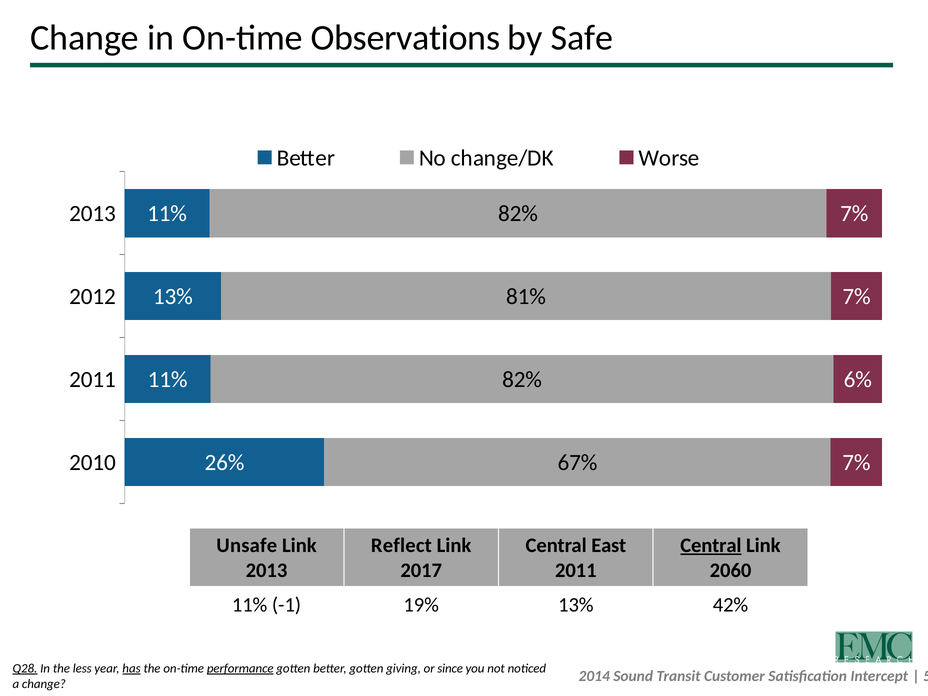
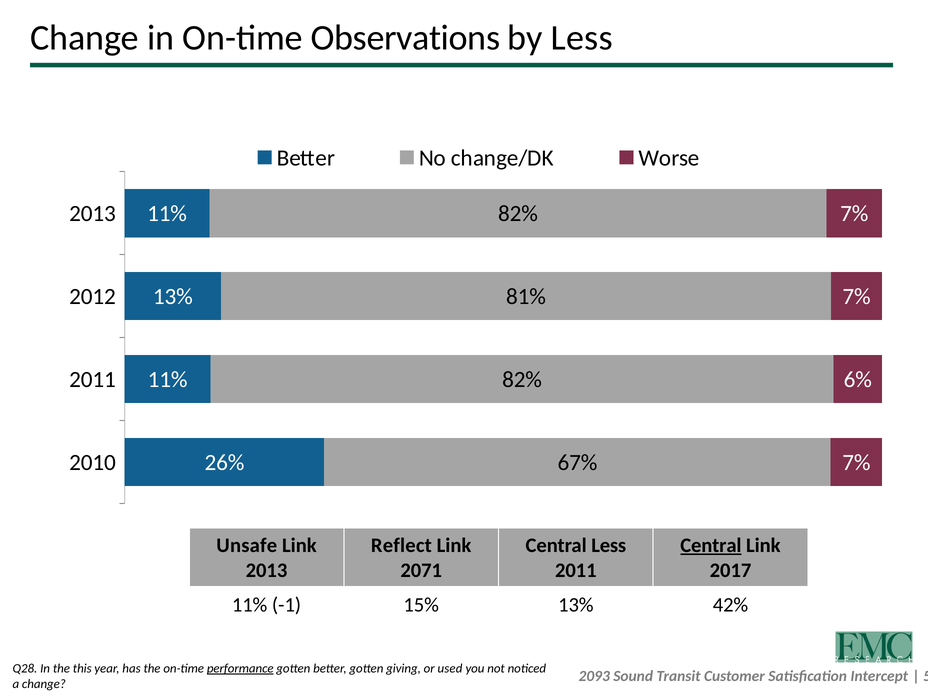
by Safe: Safe -> Less (582, 38)
Central East: East -> Less (609, 545)
2017: 2017 -> 2071 (421, 571)
2060: 2060 -> 2017 (731, 571)
19%: 19% -> 15% (421, 605)
Q28 underline: present -> none (25, 668)
less: less -> this (82, 668)
has underline: present -> none (132, 668)
since: since -> used (450, 668)
2014: 2014 -> 2093 (594, 676)
